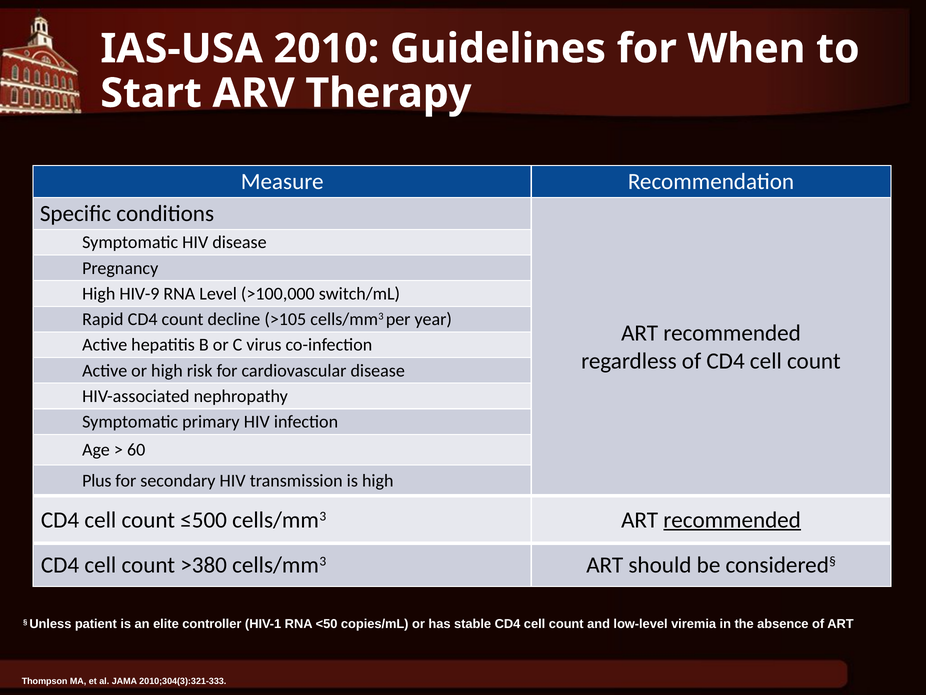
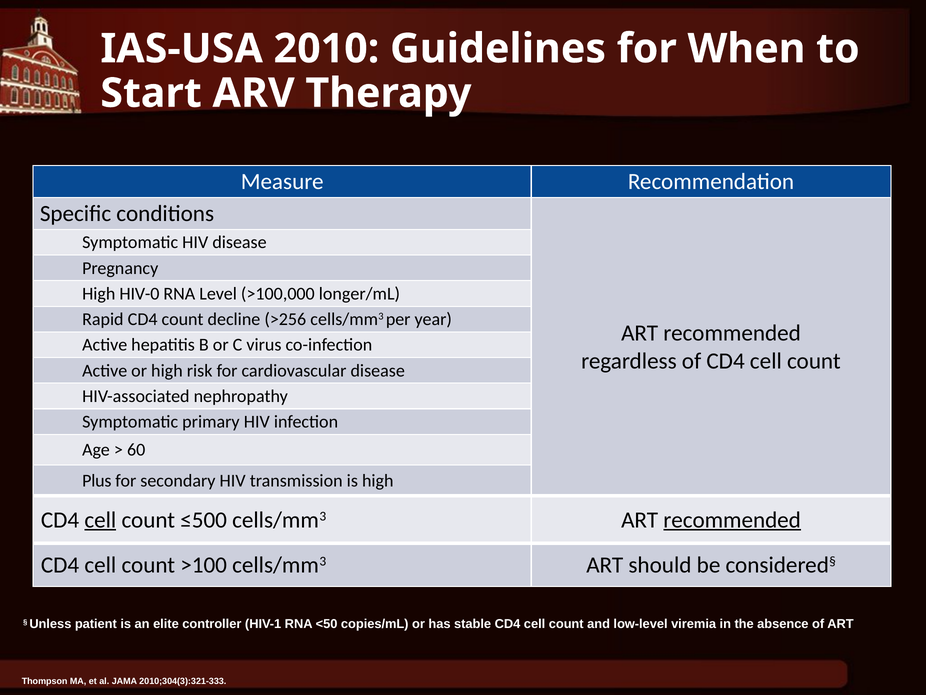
HIV-9: HIV-9 -> HIV-0 (139, 294)
switch/mL: switch/mL -> longer/mL (359, 294)
>105: >105 -> >256 (285, 319)
cell underline: none -> present (100, 520)
>380: >380 -> >100 (204, 565)
